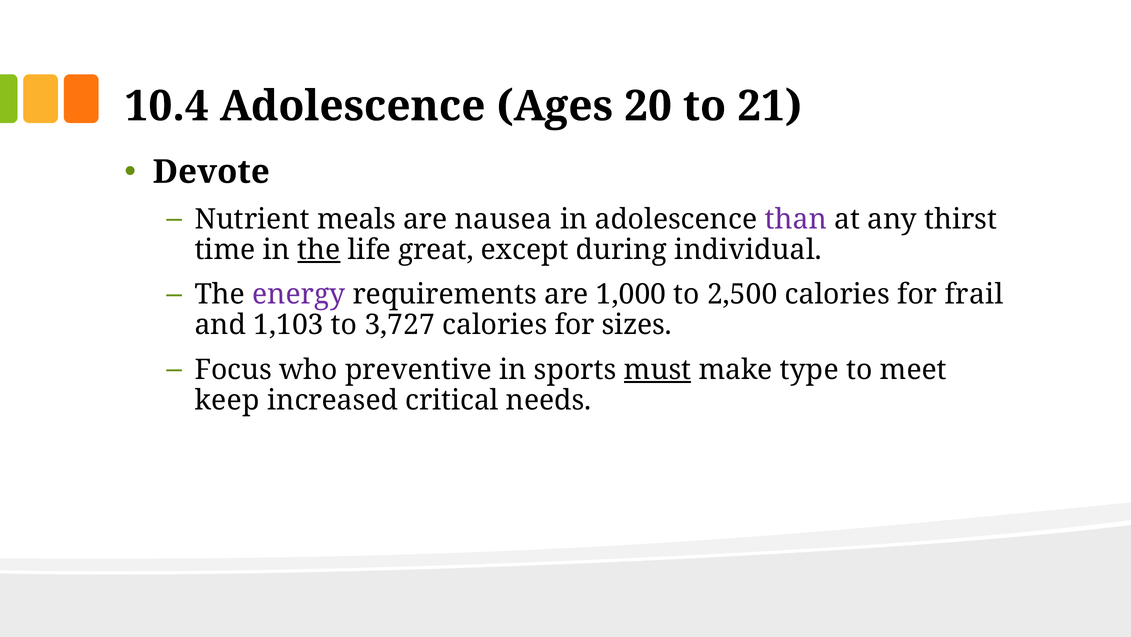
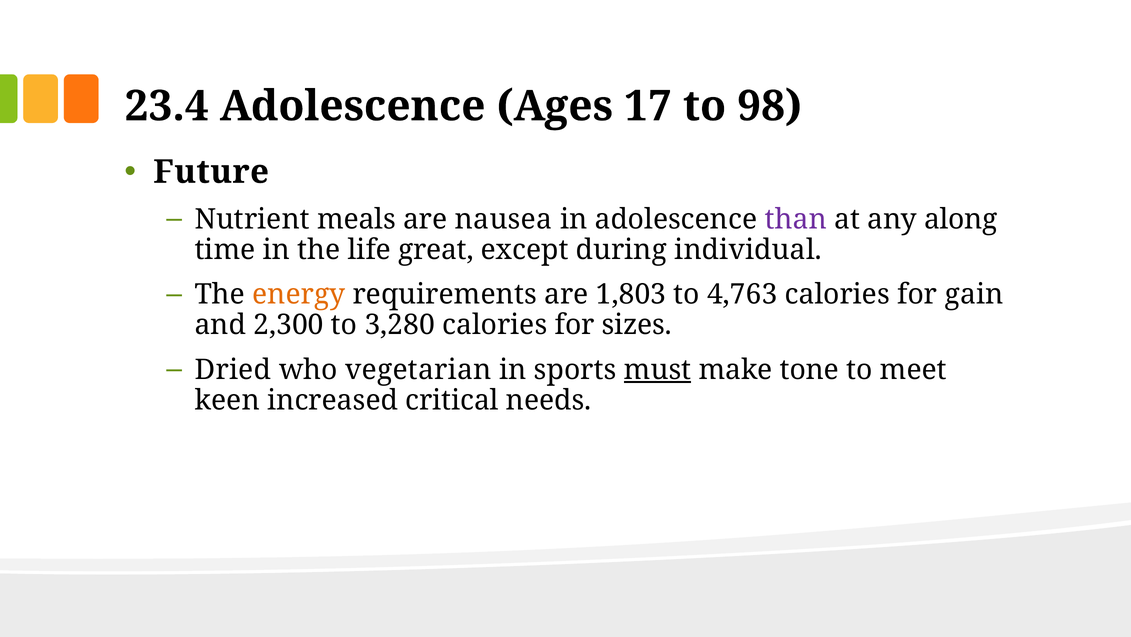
10.4: 10.4 -> 23.4 (167, 106)
20: 20 -> 17 (648, 106)
21: 21 -> 98 (770, 106)
Devote: Devote -> Future (211, 172)
thirst: thirst -> along (961, 219)
the underline: present -> none (319, 250)
energy colour: purple -> orange (299, 294)
1,000: 1,000 -> 1,803 (631, 294)
2,500: 2,500 -> 4,763 (742, 294)
frail: frail -> gain (974, 294)
1,103: 1,103 -> 2,300 (288, 325)
3,727: 3,727 -> 3,280 (400, 325)
Focus: Focus -> Dried (233, 369)
preventive: preventive -> vegetarian (418, 369)
type: type -> tone (809, 369)
keep: keep -> keen (227, 400)
